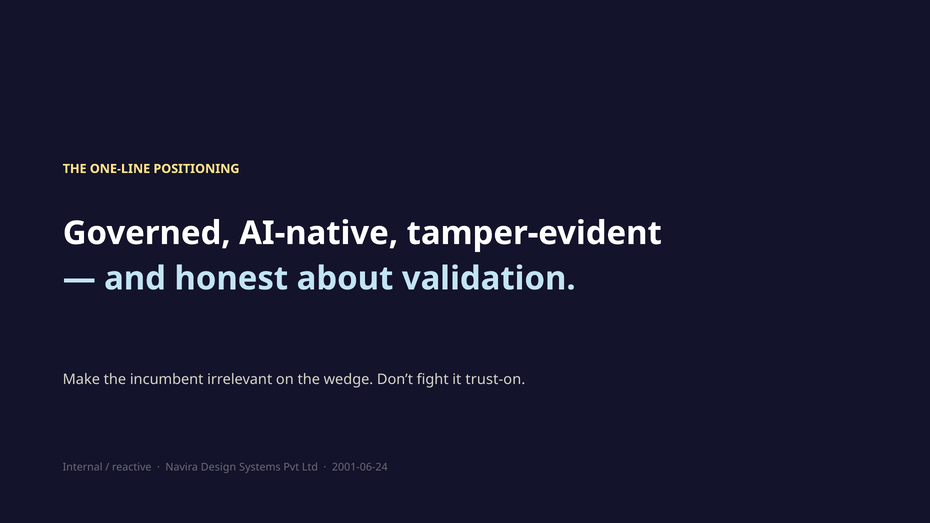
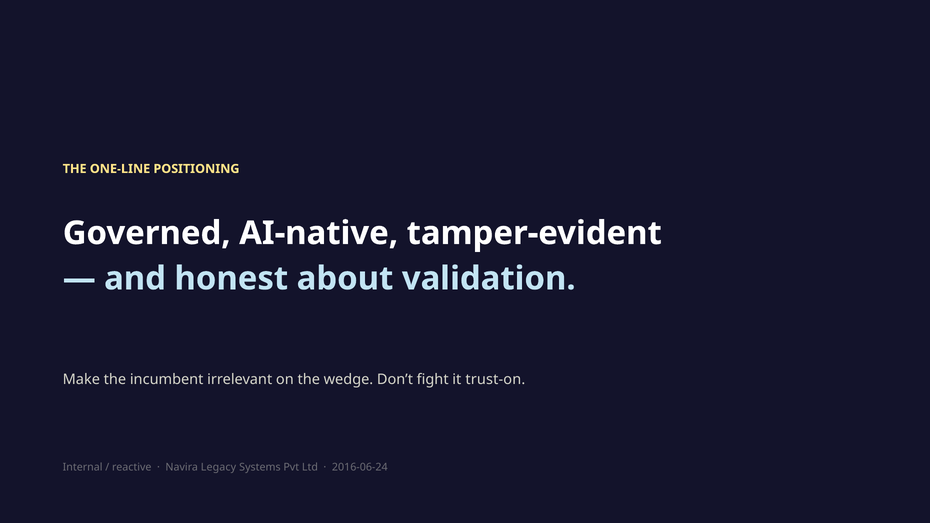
Design: Design -> Legacy (218, 467)
2001-06-24: 2001-06-24 -> 2016-06-24 (360, 467)
